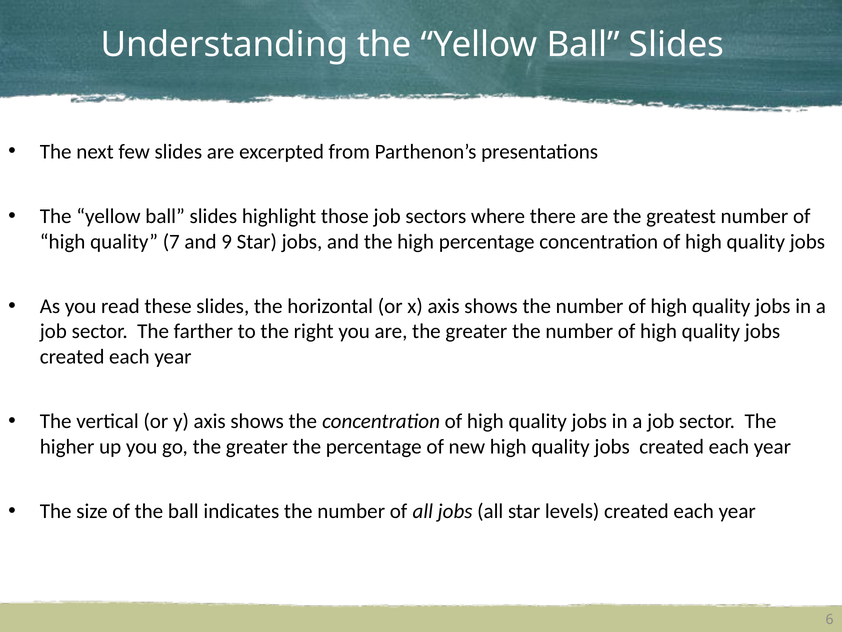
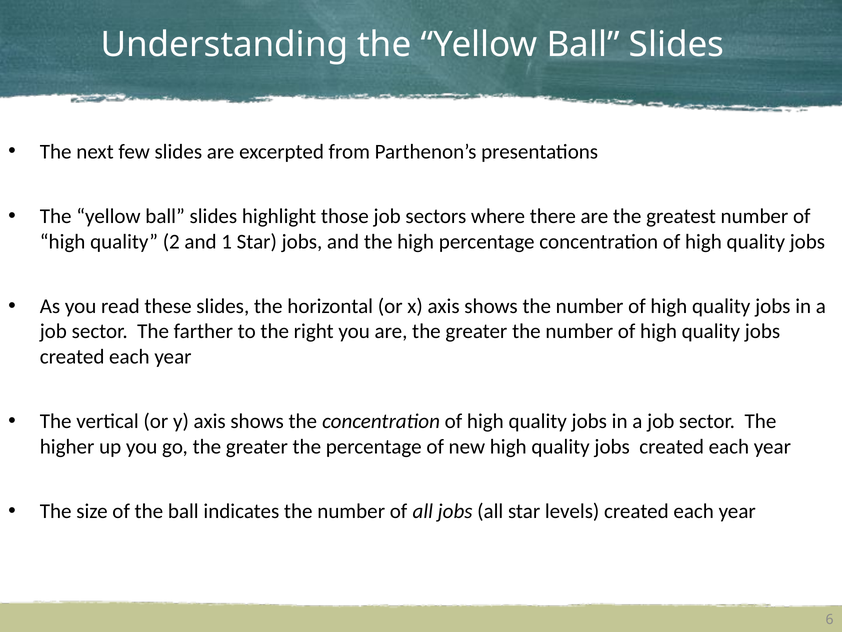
7: 7 -> 2 (171, 241)
9: 9 -> 1 (227, 241)
